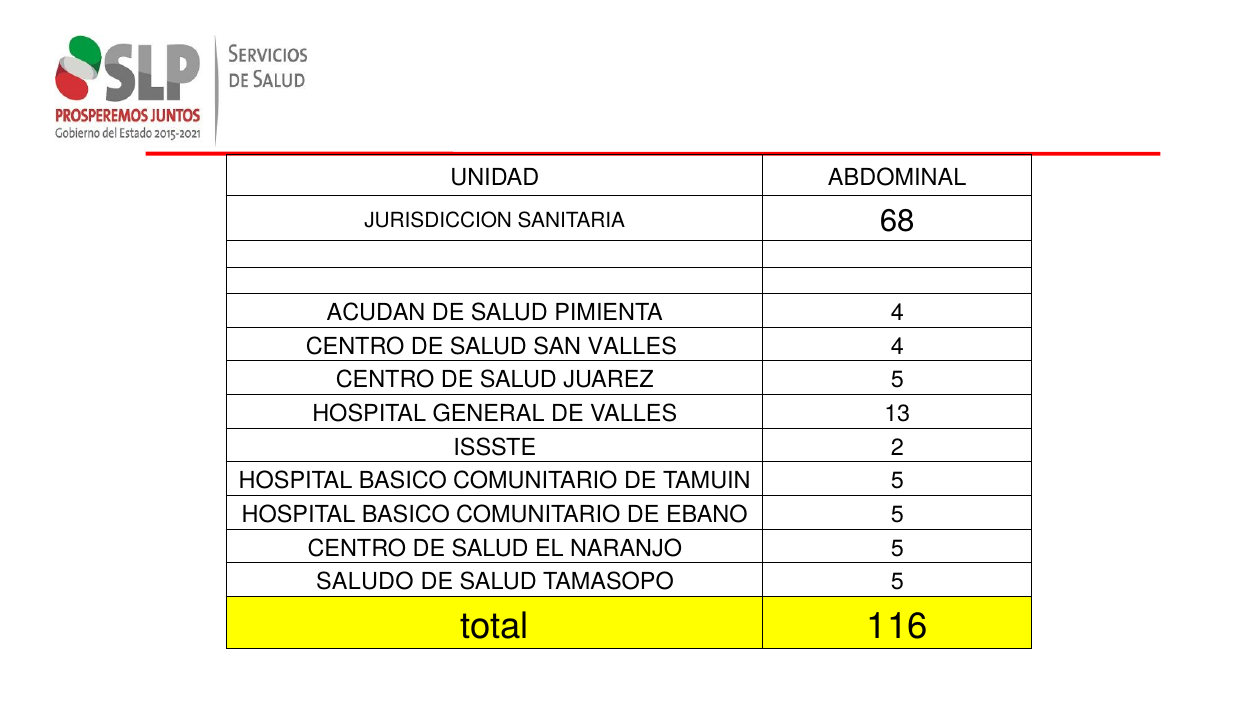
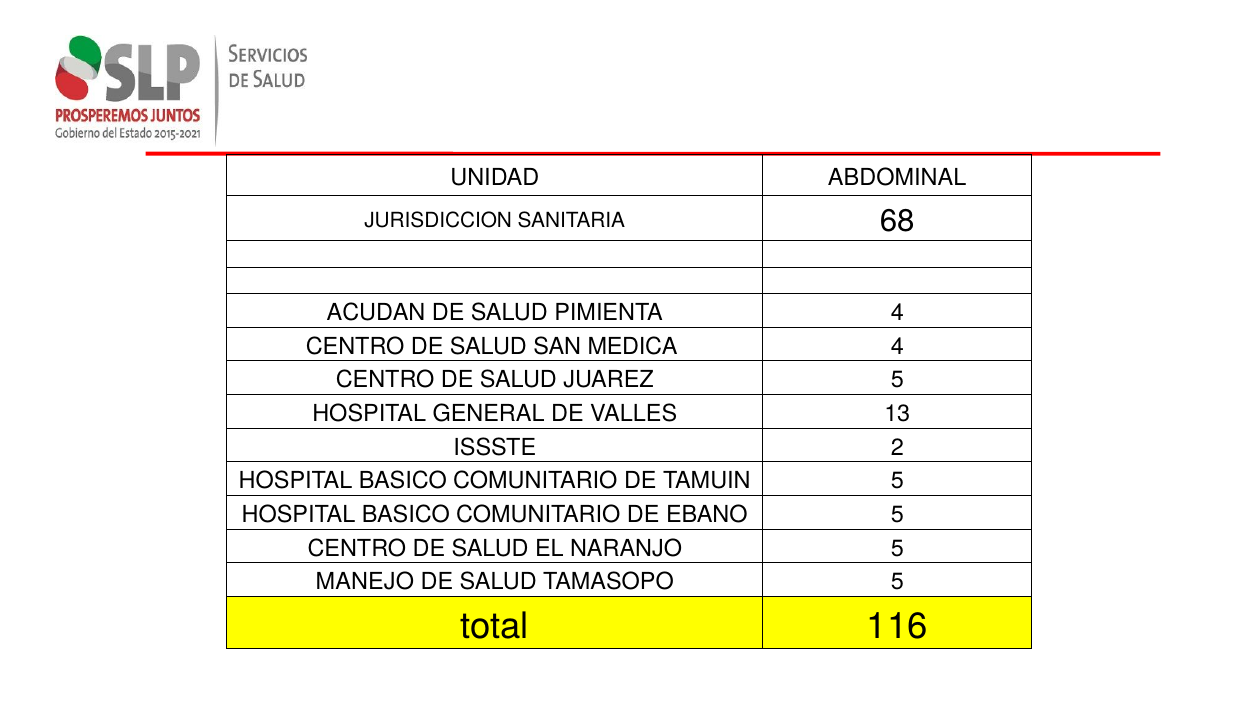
SAN VALLES: VALLES -> MEDICA (633, 346)
SALUDO: SALUDO -> MANEJO (365, 582)
